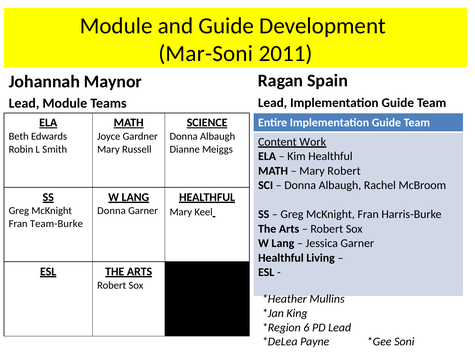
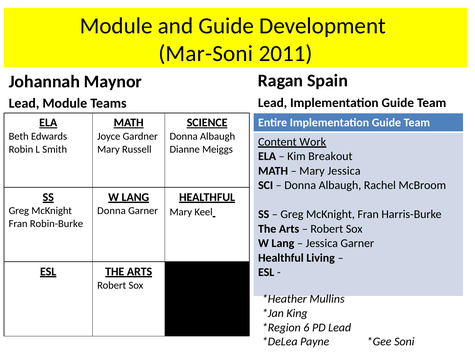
Kim Healthful: Healthful -> Breakout (330, 156)
Mary Robert: Robert -> Jessica (344, 171)
Team-Burke: Team-Burke -> Robin-Burke (56, 224)
